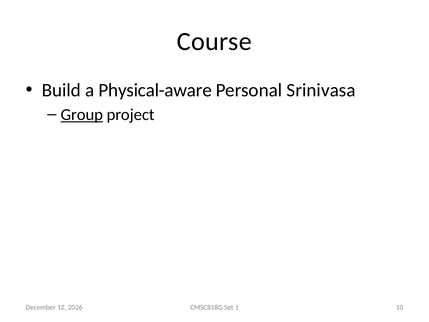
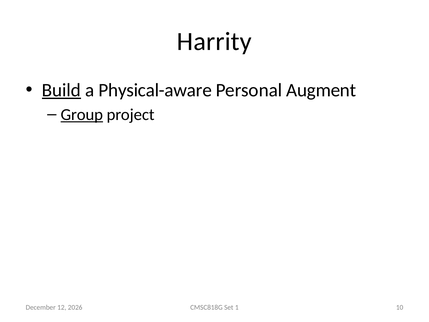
Course: Course -> Harrity (214, 42)
Build underline: none -> present (61, 90)
Srinivasa: Srinivasa -> Augment (321, 90)
